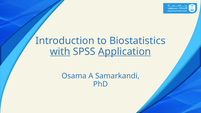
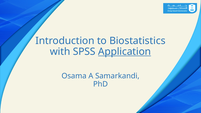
with underline: present -> none (60, 52)
